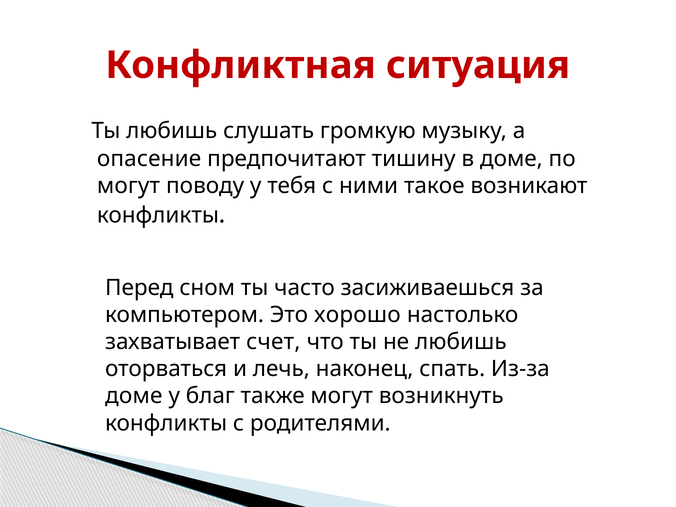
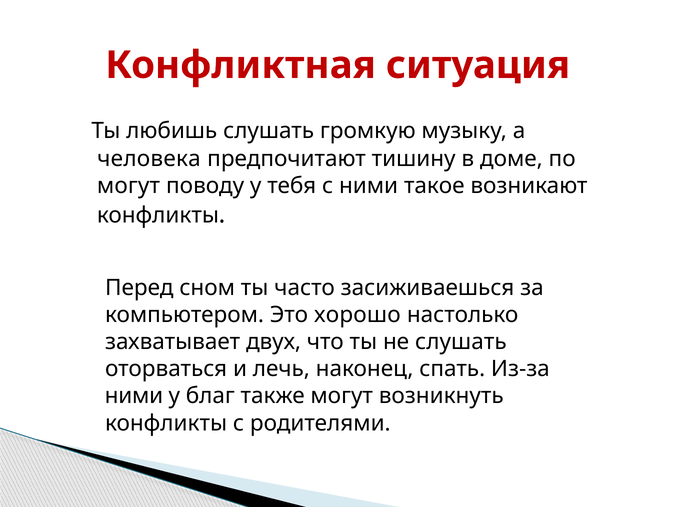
опасение: опасение -> человека (149, 159)
счет: счет -> двух (274, 342)
не любишь: любишь -> слушать (461, 342)
доме: доме -> ними (134, 396)
